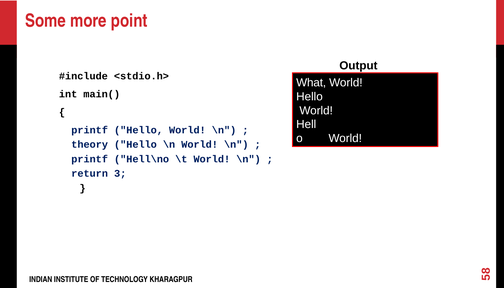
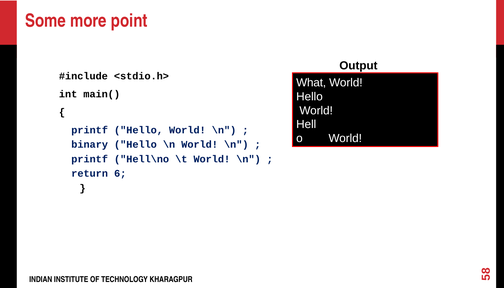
theory: theory -> binary (90, 145)
3: 3 -> 6 (120, 174)
